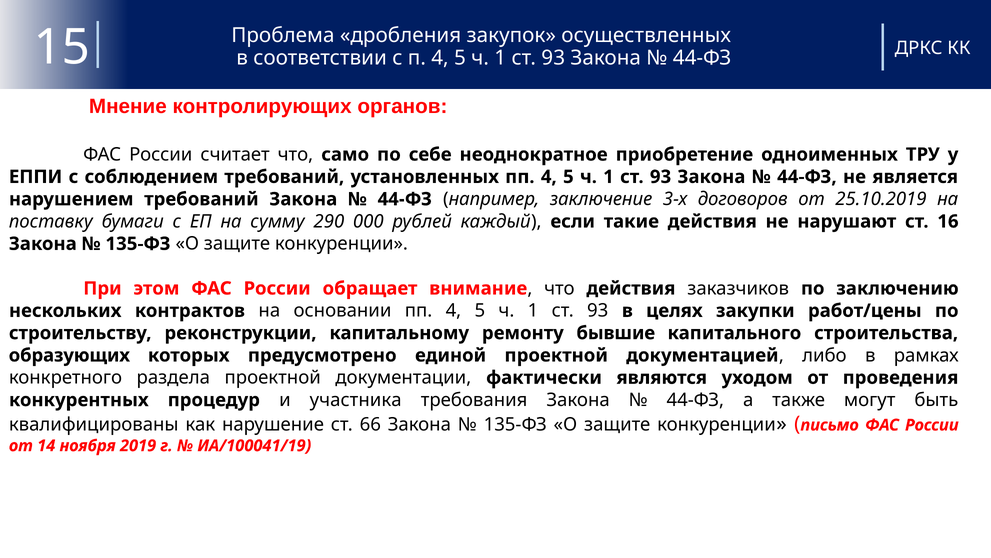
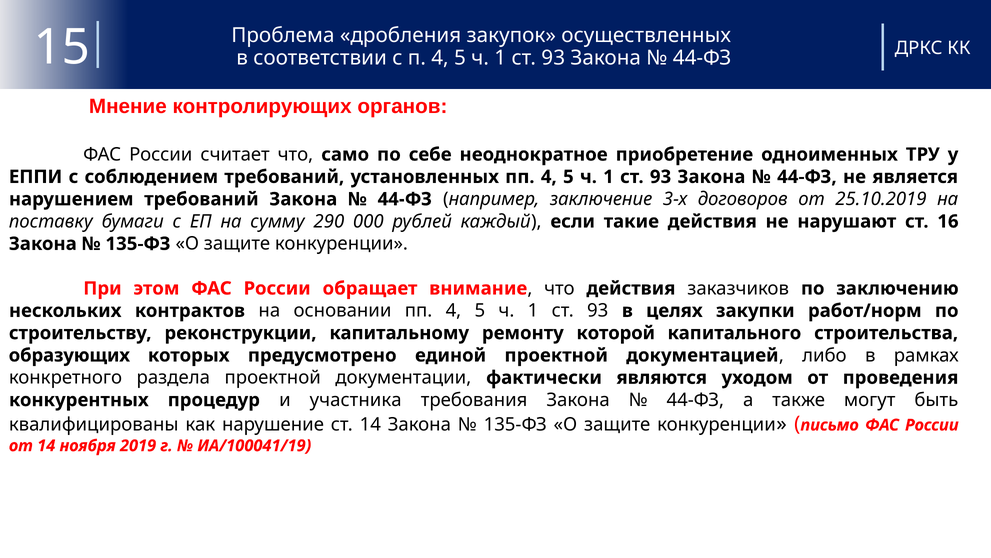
работ/цены: работ/цены -> работ/норм (865, 310)
бывшие: бывшие -> которой (616, 333)
ст 66: 66 -> 14 (370, 424)
